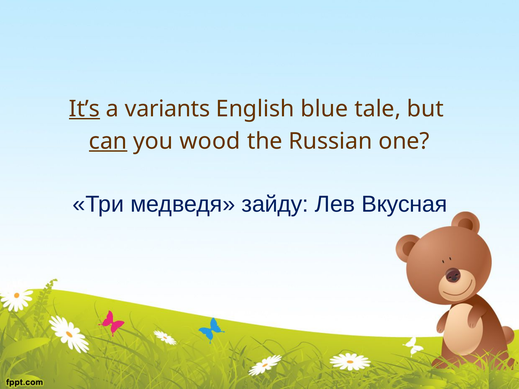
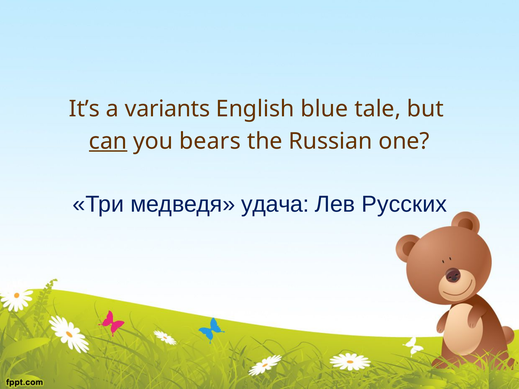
It’s underline: present -> none (84, 109)
wood: wood -> bears (210, 141)
зайду: зайду -> удача (275, 204)
Вкусная: Вкусная -> Русских (404, 204)
